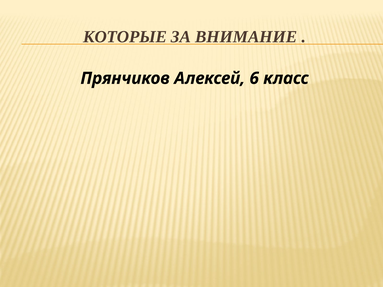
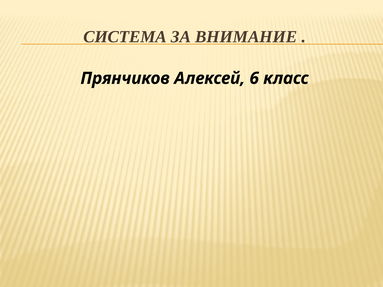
КОТОРЫЕ: КОТОРЫЕ -> СИСТЕМА (125, 37)
